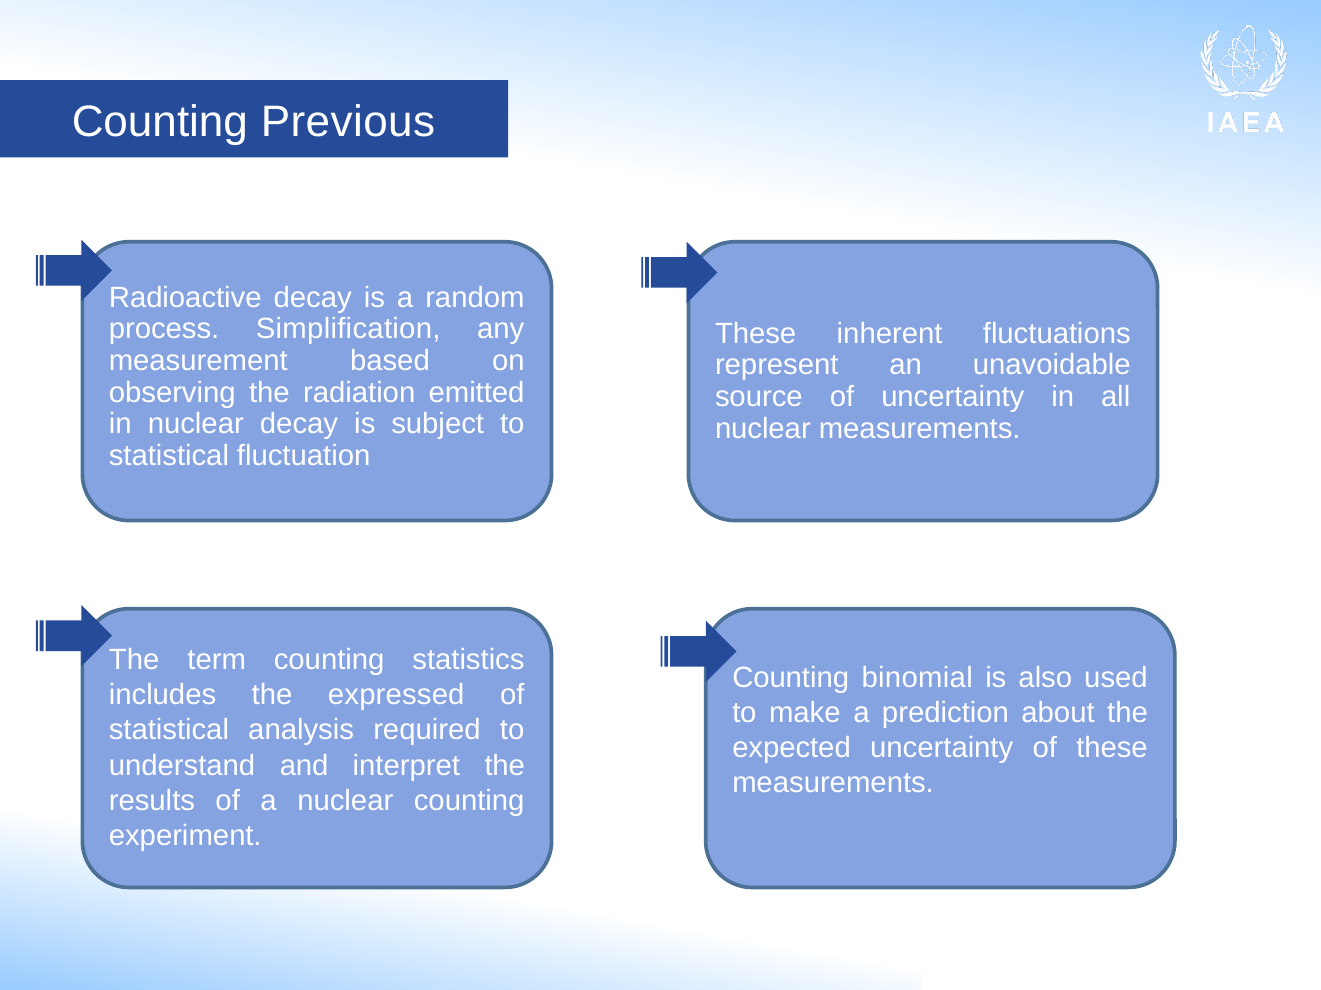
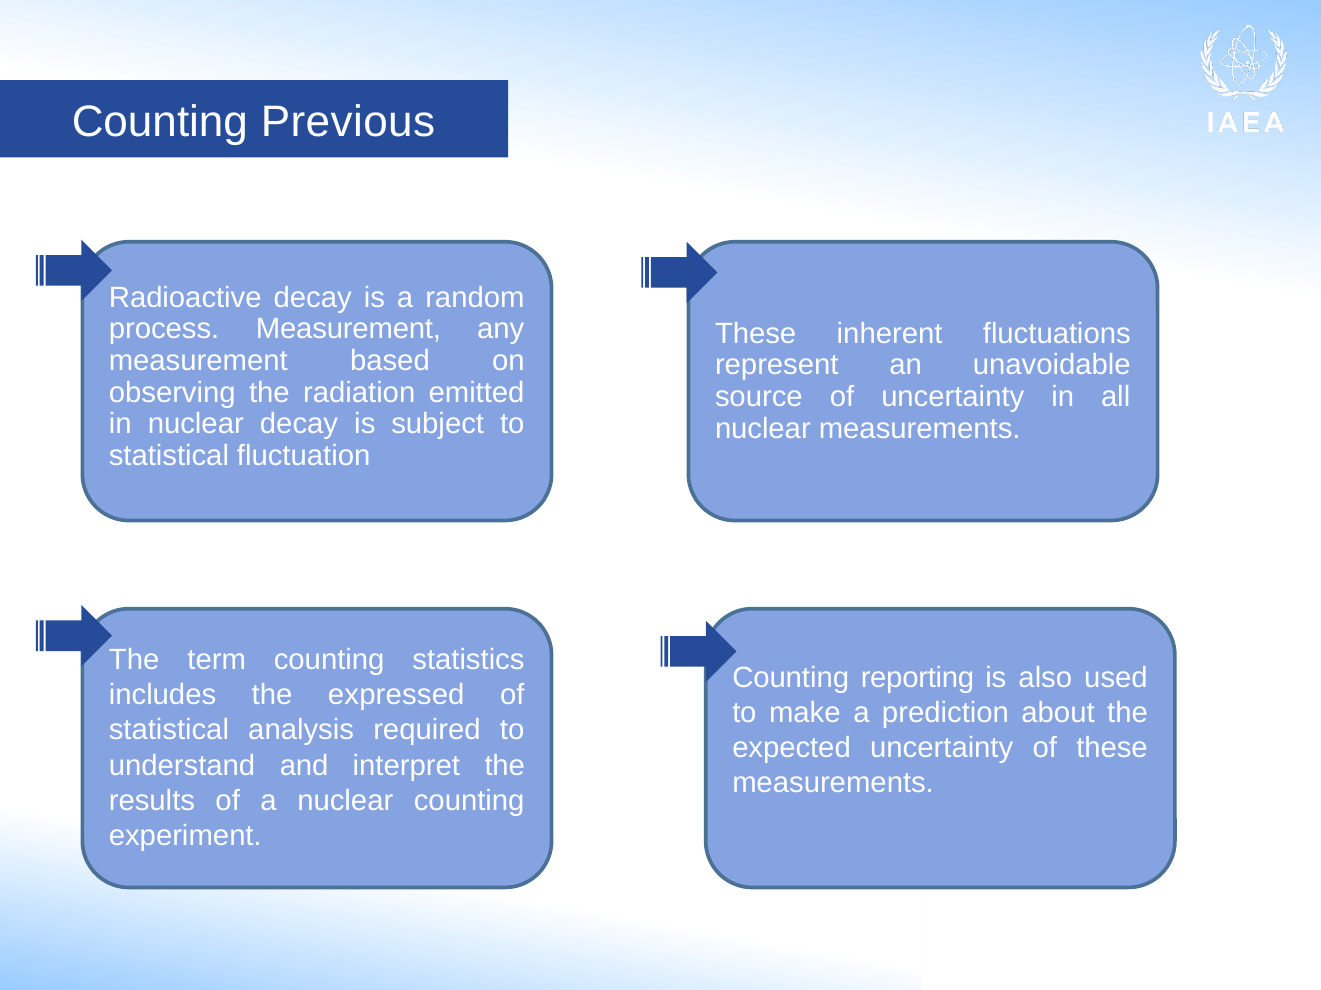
process Simplification: Simplification -> Measurement (348, 330)
binomial: binomial -> reporting (917, 678)
